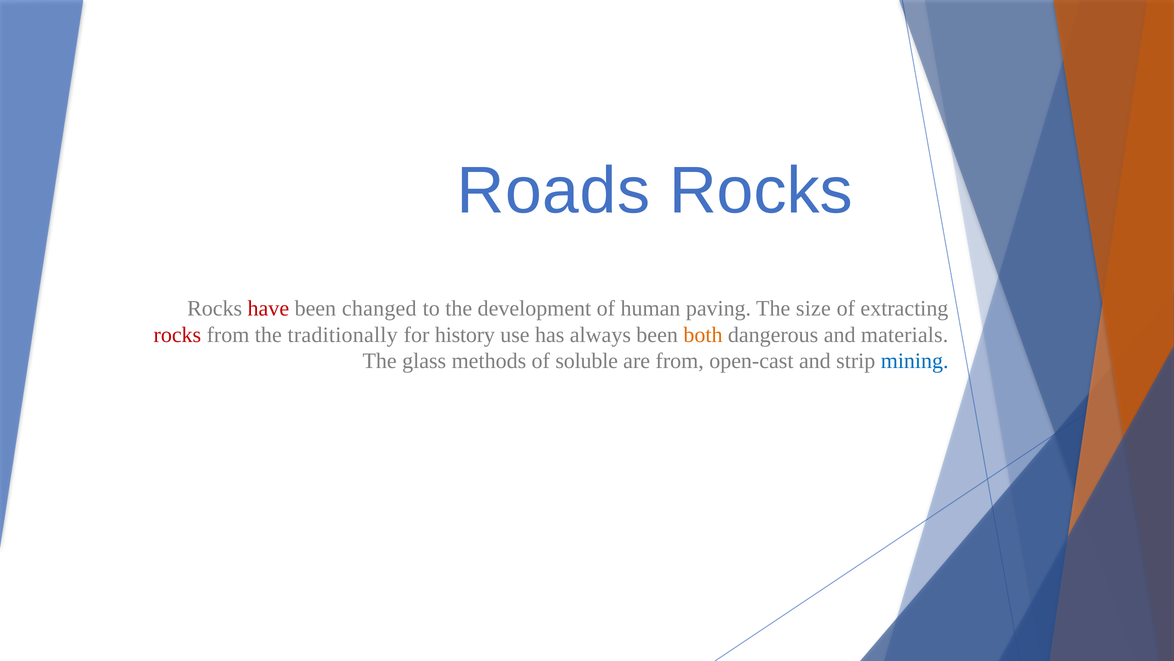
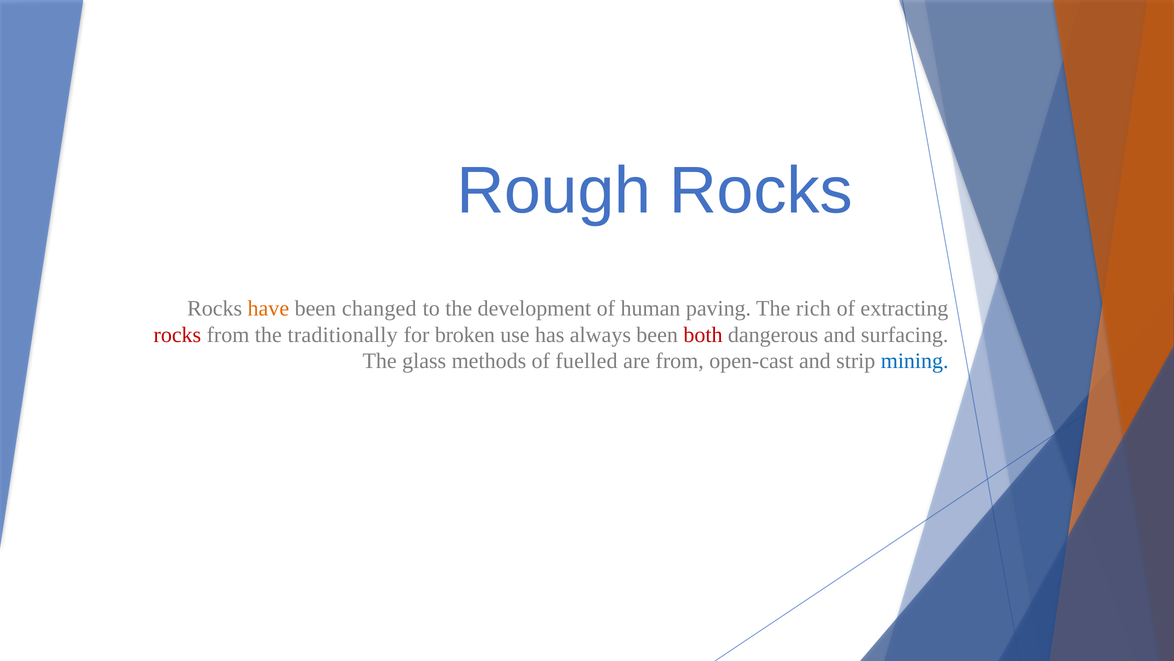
Roads: Roads -> Rough (554, 191)
have colour: red -> orange (268, 308)
size: size -> rich (813, 308)
history: history -> broken (465, 334)
both colour: orange -> red (703, 334)
materials: materials -> surfacing (905, 334)
soluble: soluble -> fuelled (587, 361)
